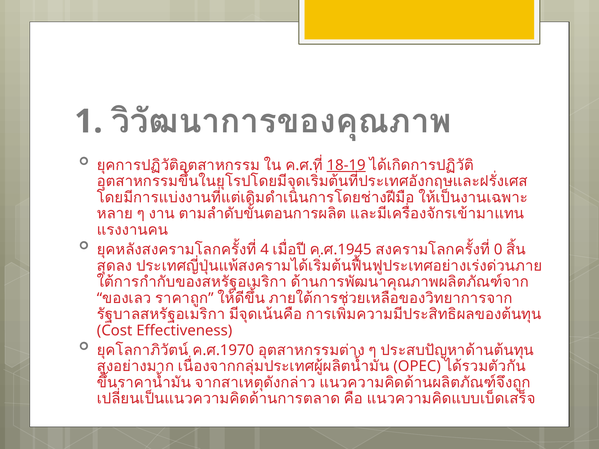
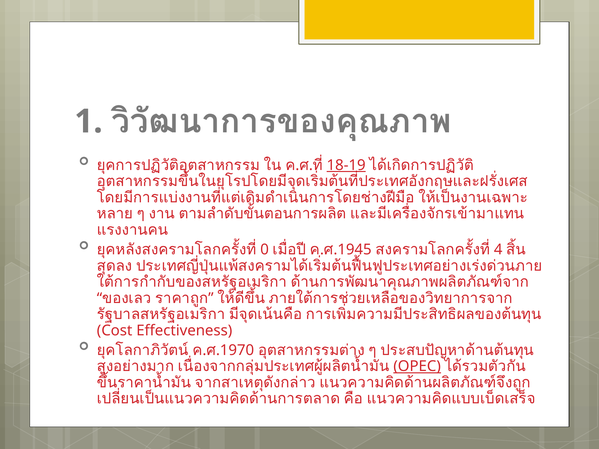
4: 4 -> 0 (265, 250)
0: 0 -> 4 (498, 250)
OPEC underline: none -> present (417, 367)
